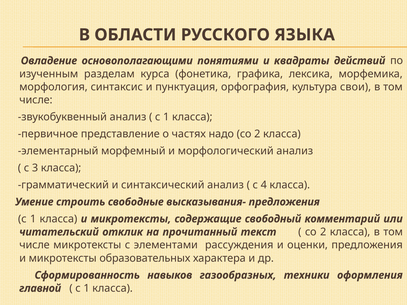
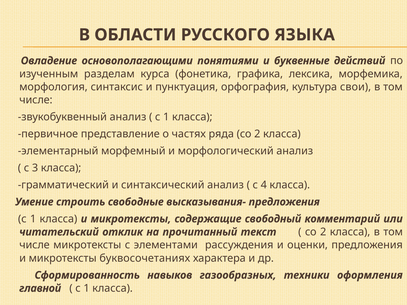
квадраты: квадраты -> буквенные (302, 61)
надо: надо -> ряда (221, 134)
образовательных: образовательных -> буквосочетаниях (145, 258)
